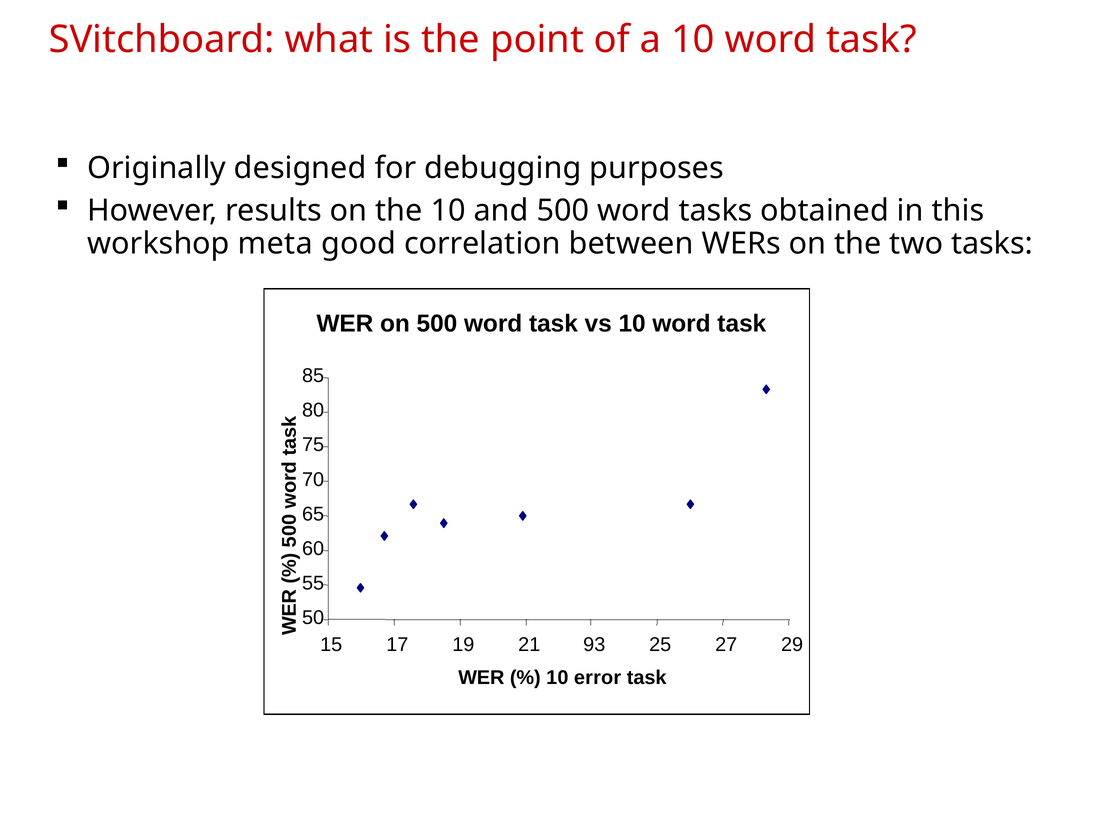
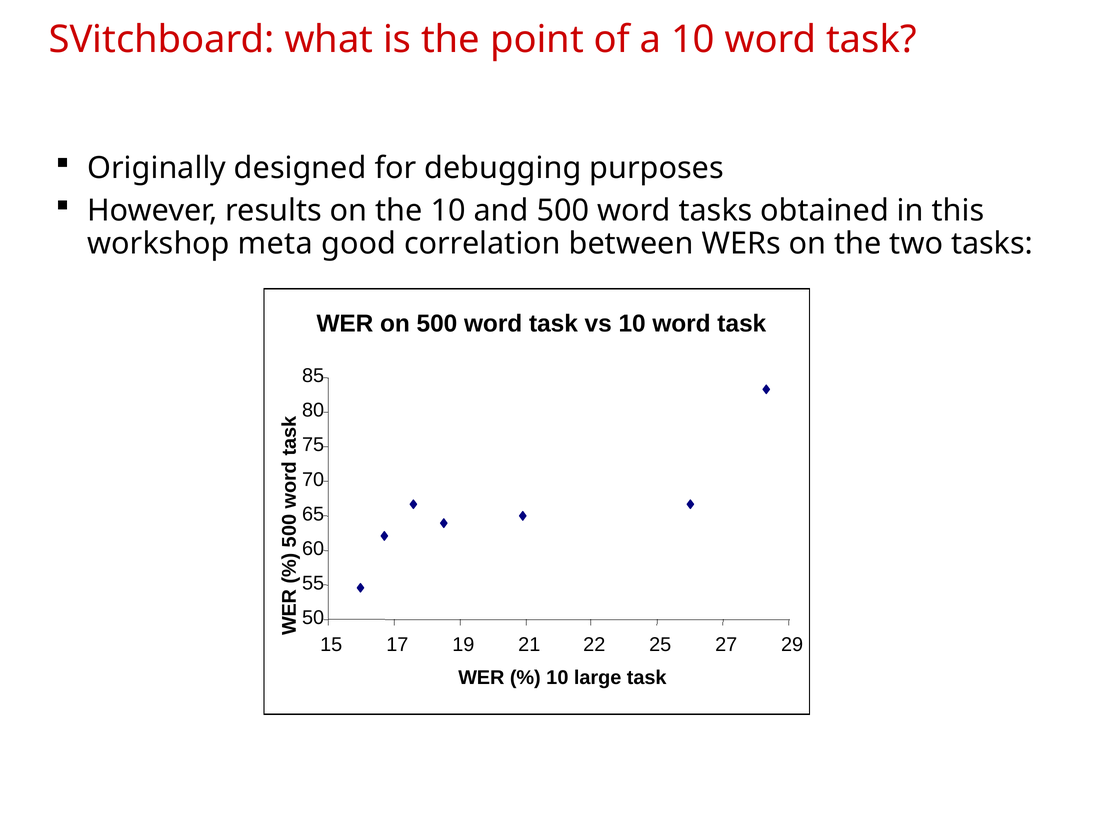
93: 93 -> 22 (594, 645)
error: error -> large (598, 678)
